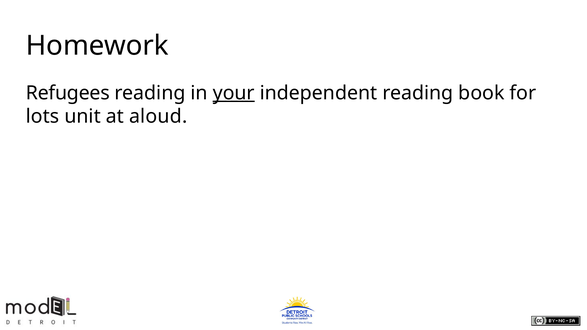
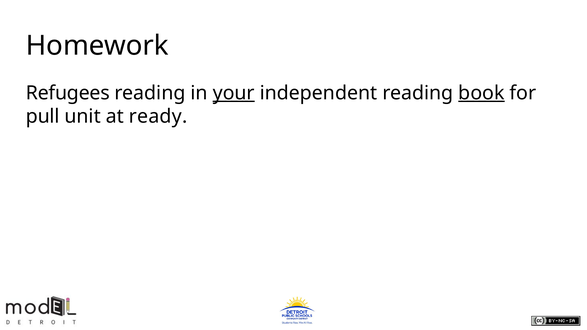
book underline: none -> present (481, 93)
lots: lots -> pull (43, 116)
aloud: aloud -> ready (158, 116)
